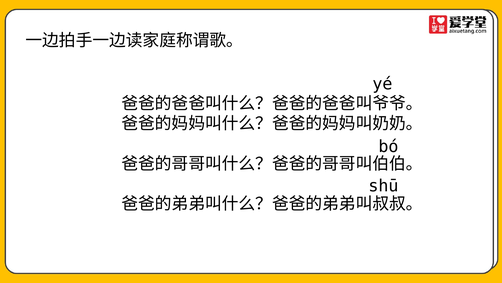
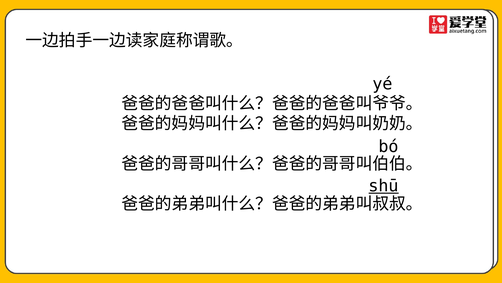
shū underline: none -> present (384, 186)
